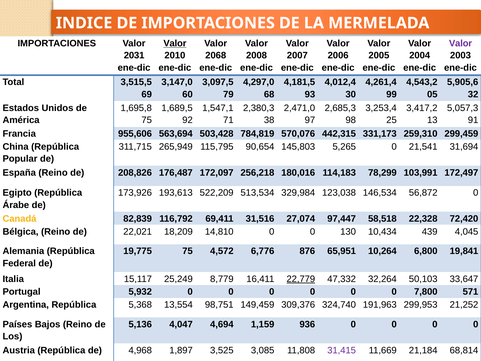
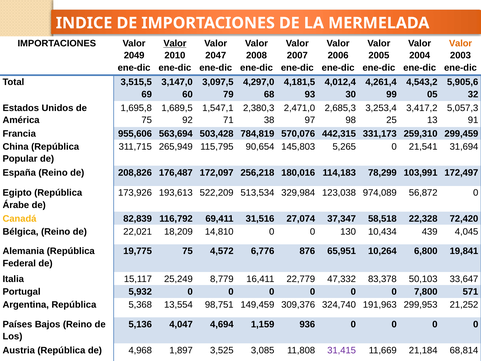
Valor colour: purple -> orange (461, 43)
2031: 2031 -> 2049 (134, 56)
2068: 2068 -> 2047 (216, 56)
146,534: 146,534 -> 974,089 (380, 193)
97,447: 97,447 -> 37,347 (342, 219)
22,779 underline: present -> none (301, 279)
32,264: 32,264 -> 83,378 (382, 279)
